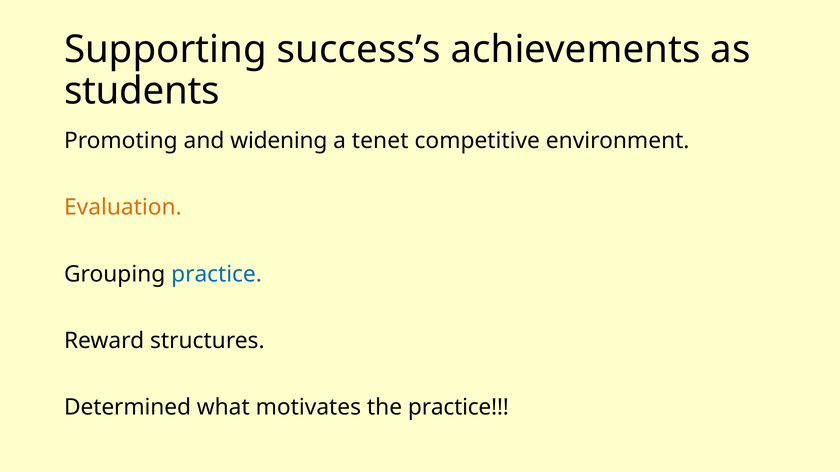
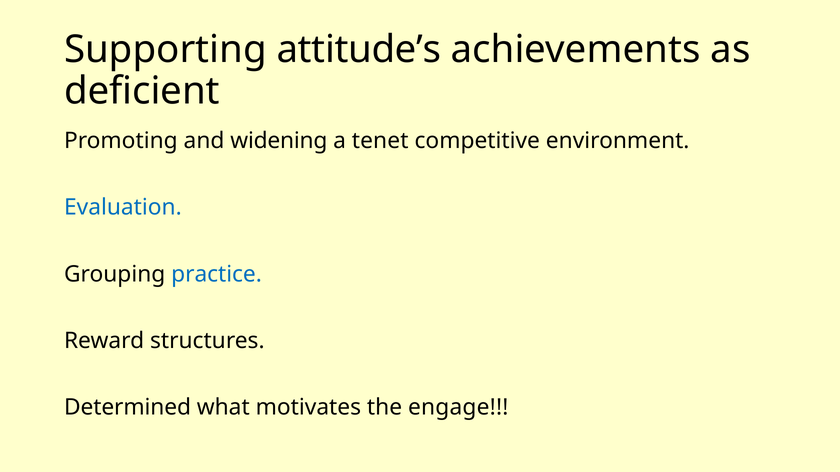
success’s: success’s -> attitude’s (359, 50)
students: students -> deficient (142, 91)
Evaluation colour: orange -> blue (123, 208)
the practice: practice -> engage (458, 408)
